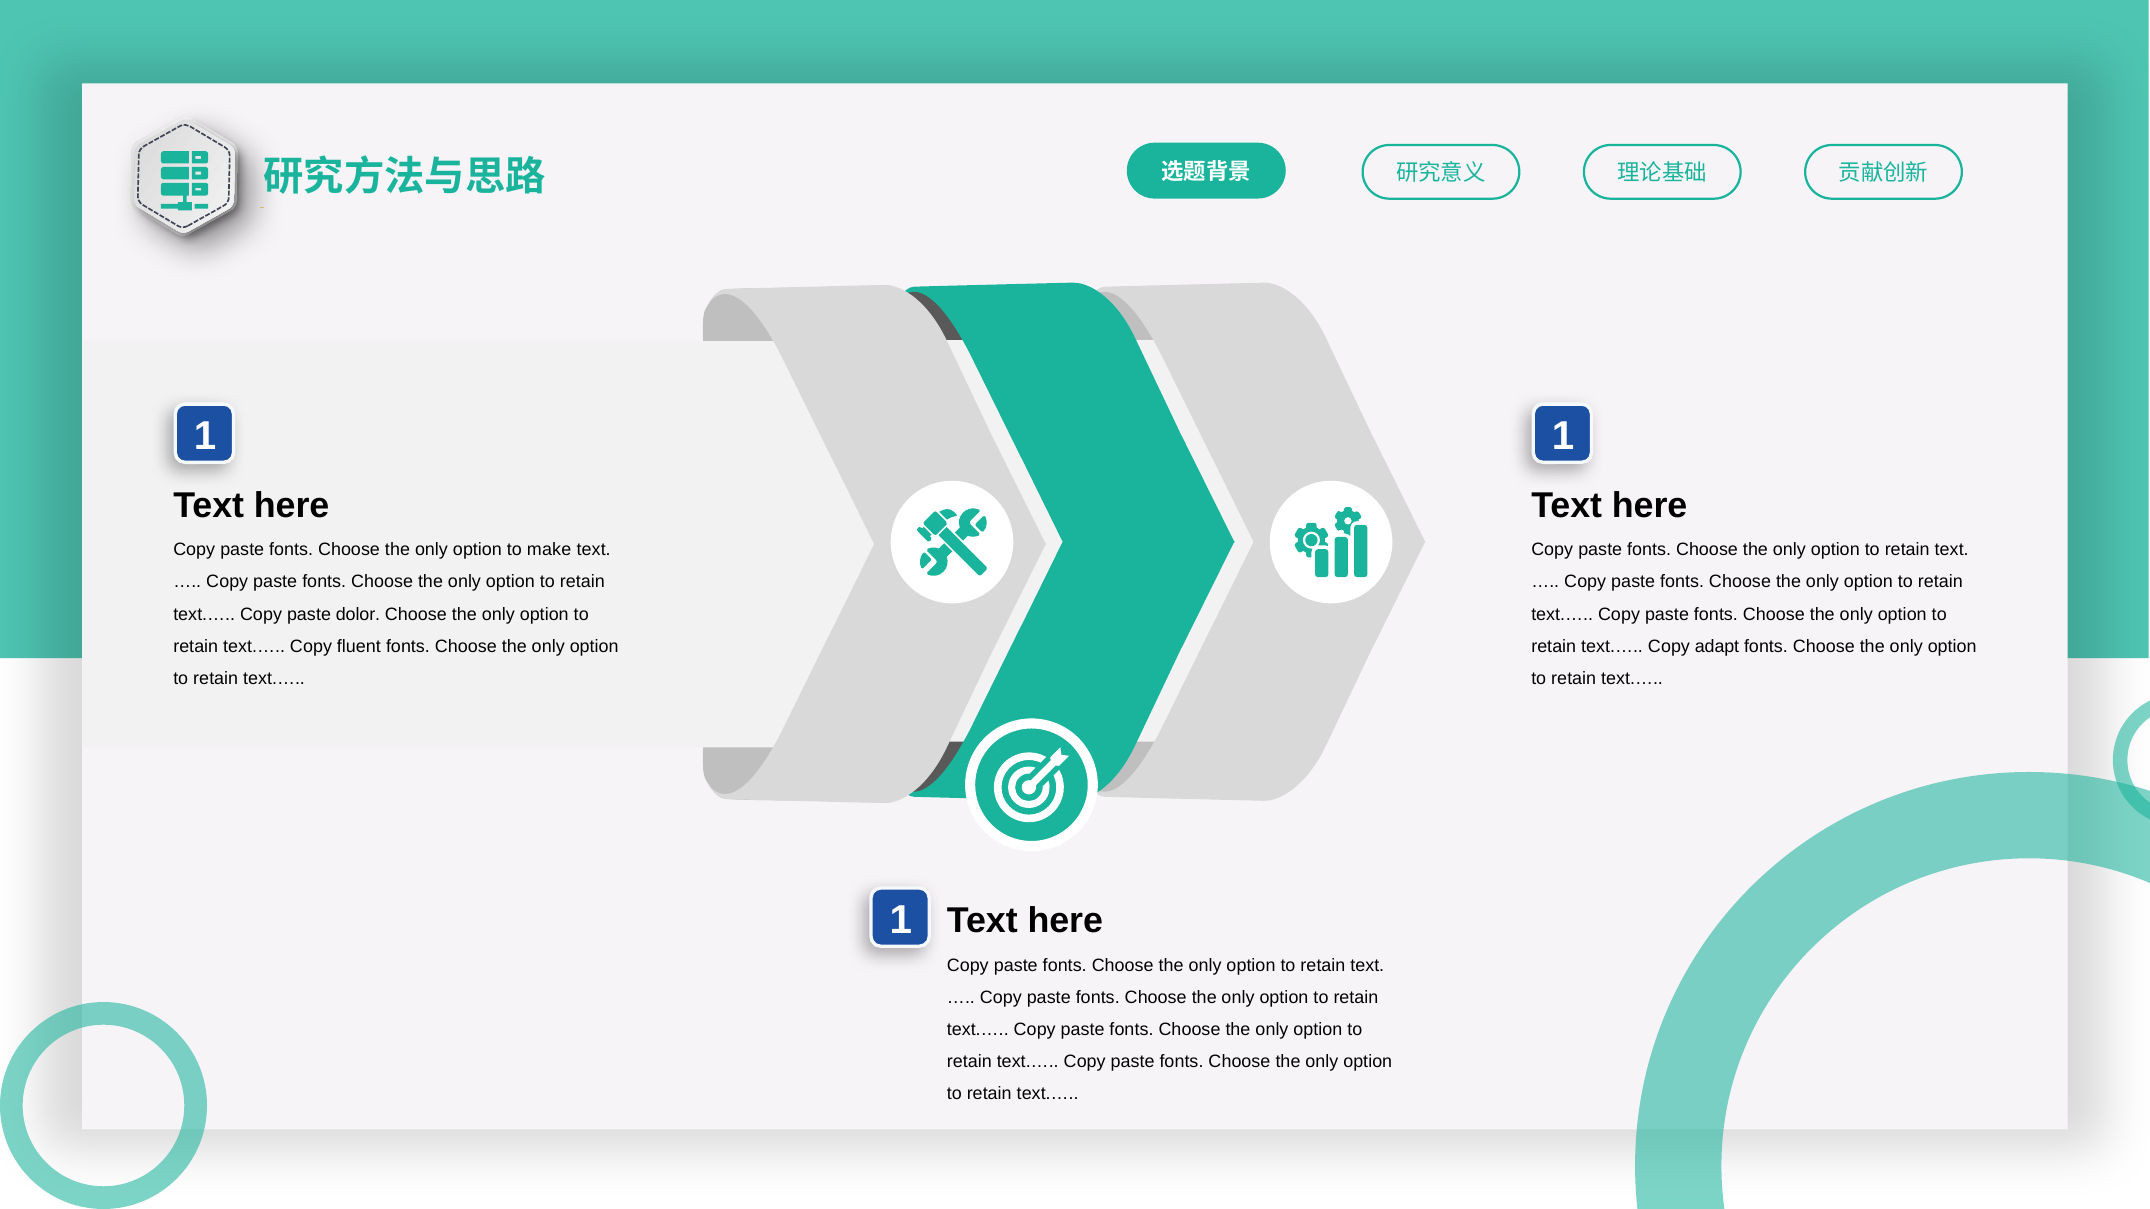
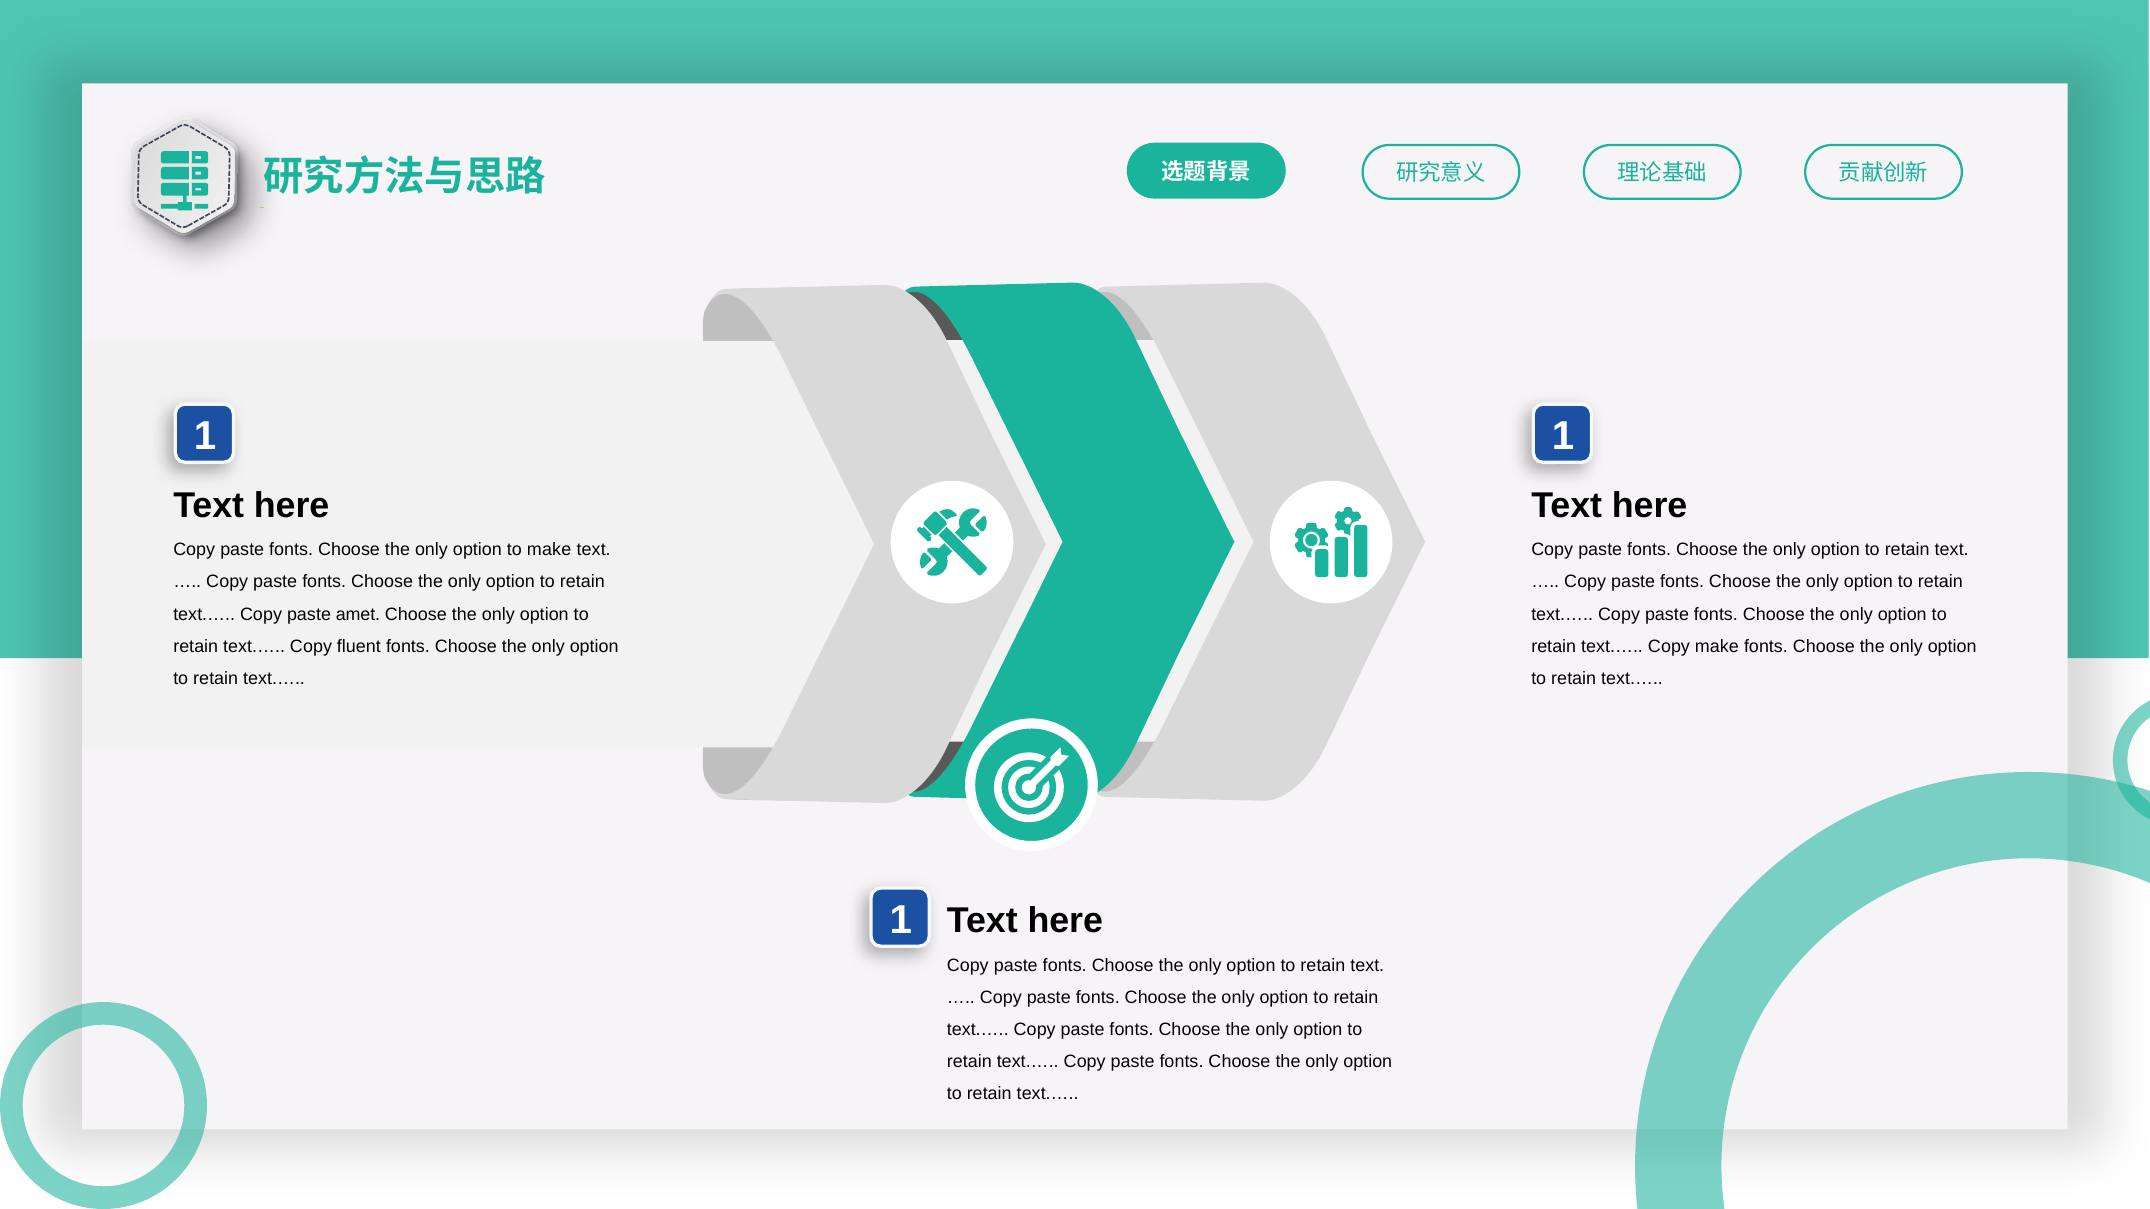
dolor: dolor -> amet (358, 614)
Copy adapt: adapt -> make (1717, 647)
